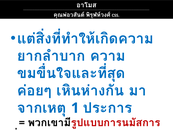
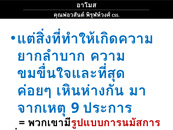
1: 1 -> 9 (75, 108)
